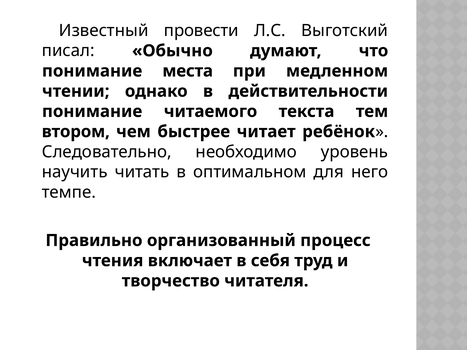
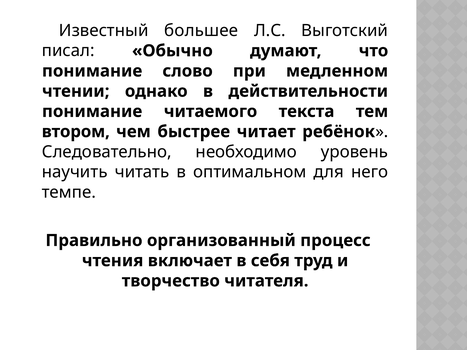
провести: провести -> большее (201, 31)
места: места -> слово (188, 71)
